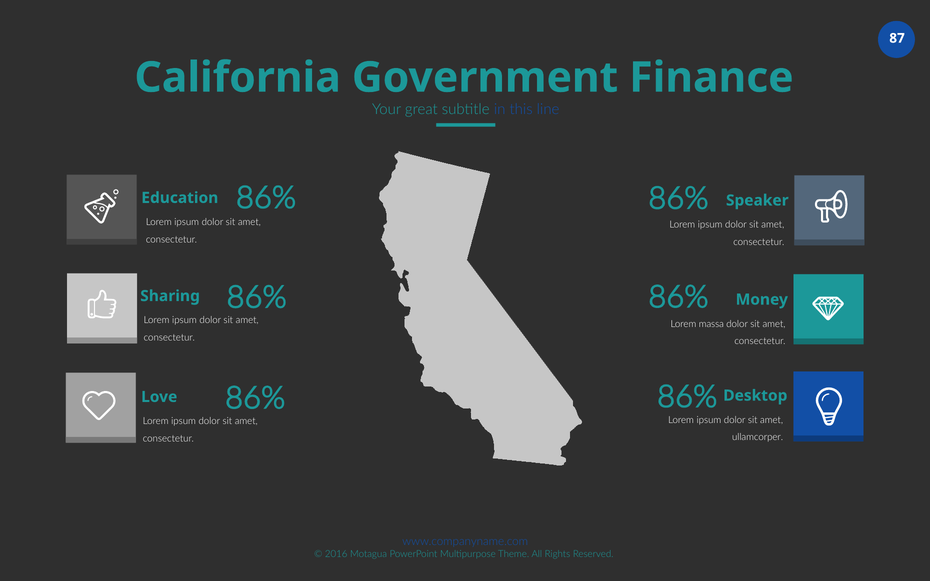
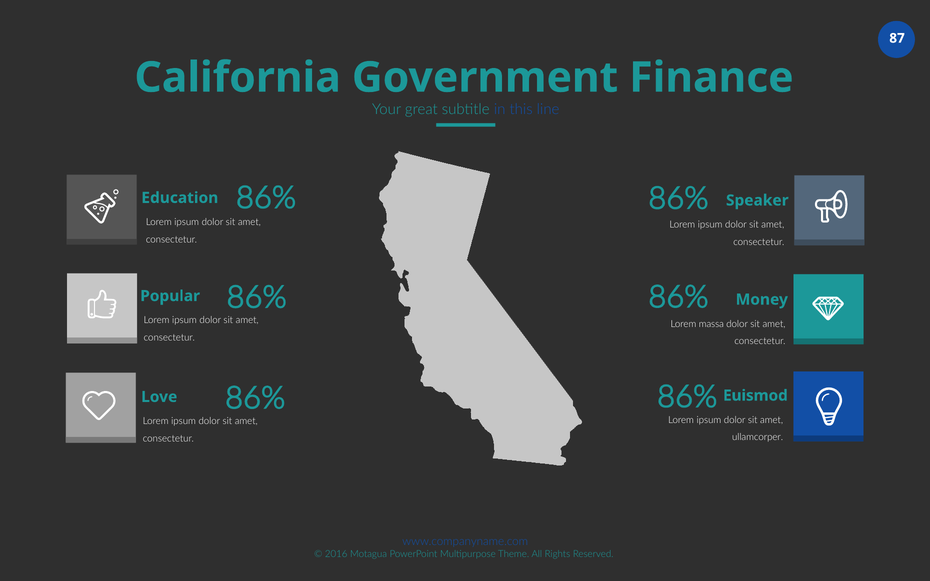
Sharing: Sharing -> Popular (170, 296)
Desktop: Desktop -> Euismod (755, 396)
